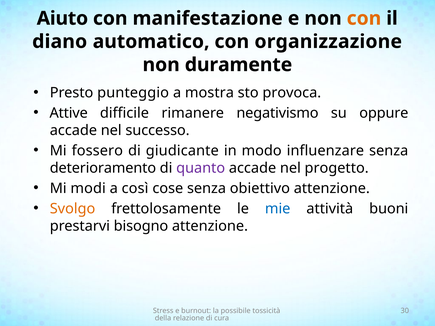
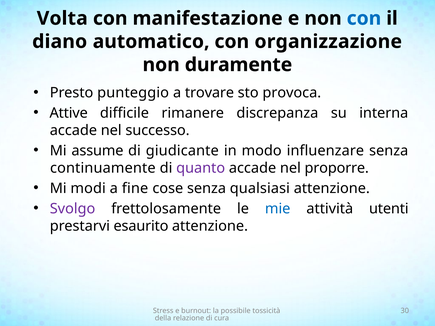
Aiuto: Aiuto -> Volta (62, 18)
con colour: orange -> blue (364, 18)
mostra: mostra -> trovare (210, 93)
negativismo: negativismo -> discrepanza (277, 113)
oppure: oppure -> interna (384, 113)
fossero: fossero -> assume (97, 151)
deterioramento: deterioramento -> continuamente (103, 168)
progetto: progetto -> proporre (337, 168)
così: così -> fine (135, 188)
obiettivo: obiettivo -> qualsiasi (260, 188)
Svolgo colour: orange -> purple (73, 209)
buoni: buoni -> utenti (389, 209)
bisogno: bisogno -> esaurito (141, 226)
